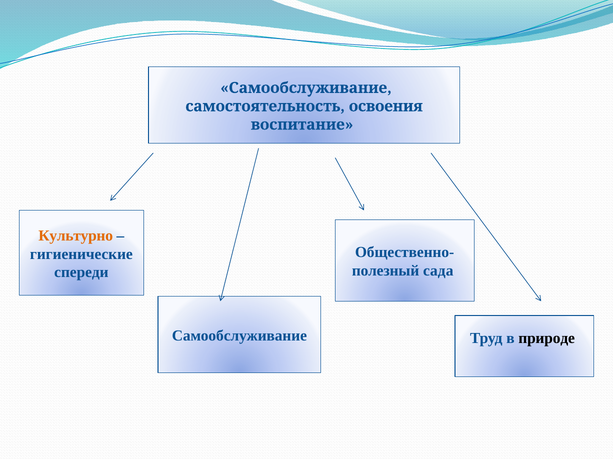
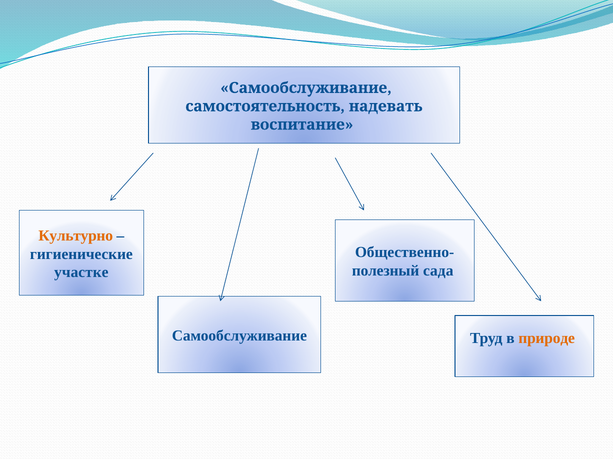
освоения: освоения -> надевать (386, 106)
спереди: спереди -> участке (81, 273)
природе colour: black -> orange (547, 339)
